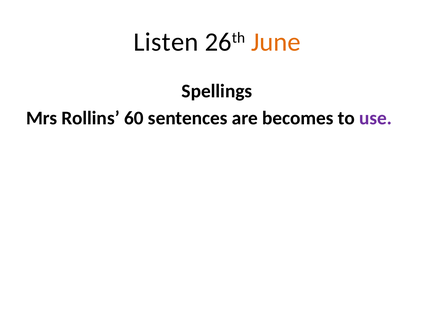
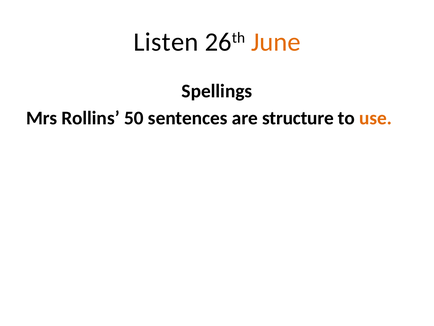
60: 60 -> 50 (134, 118)
becomes: becomes -> structure (298, 118)
use colour: purple -> orange (376, 118)
